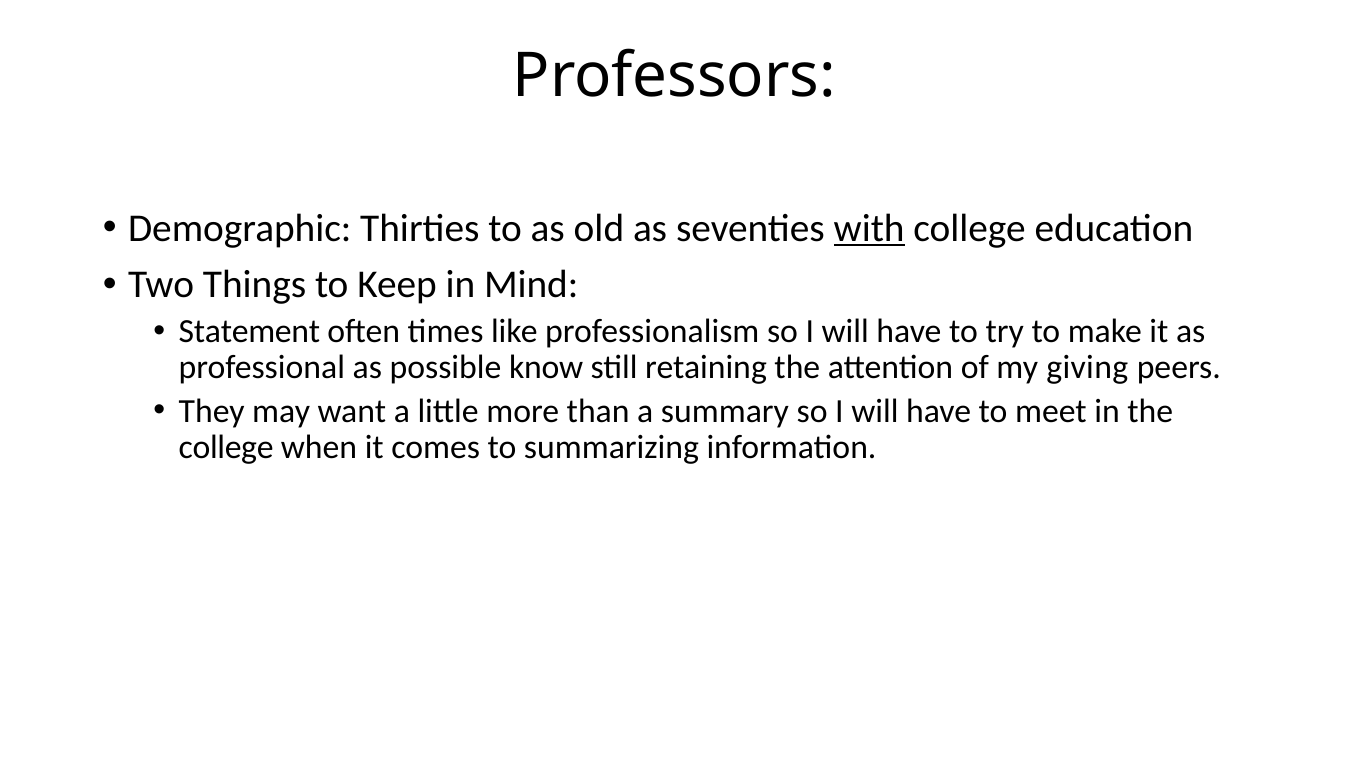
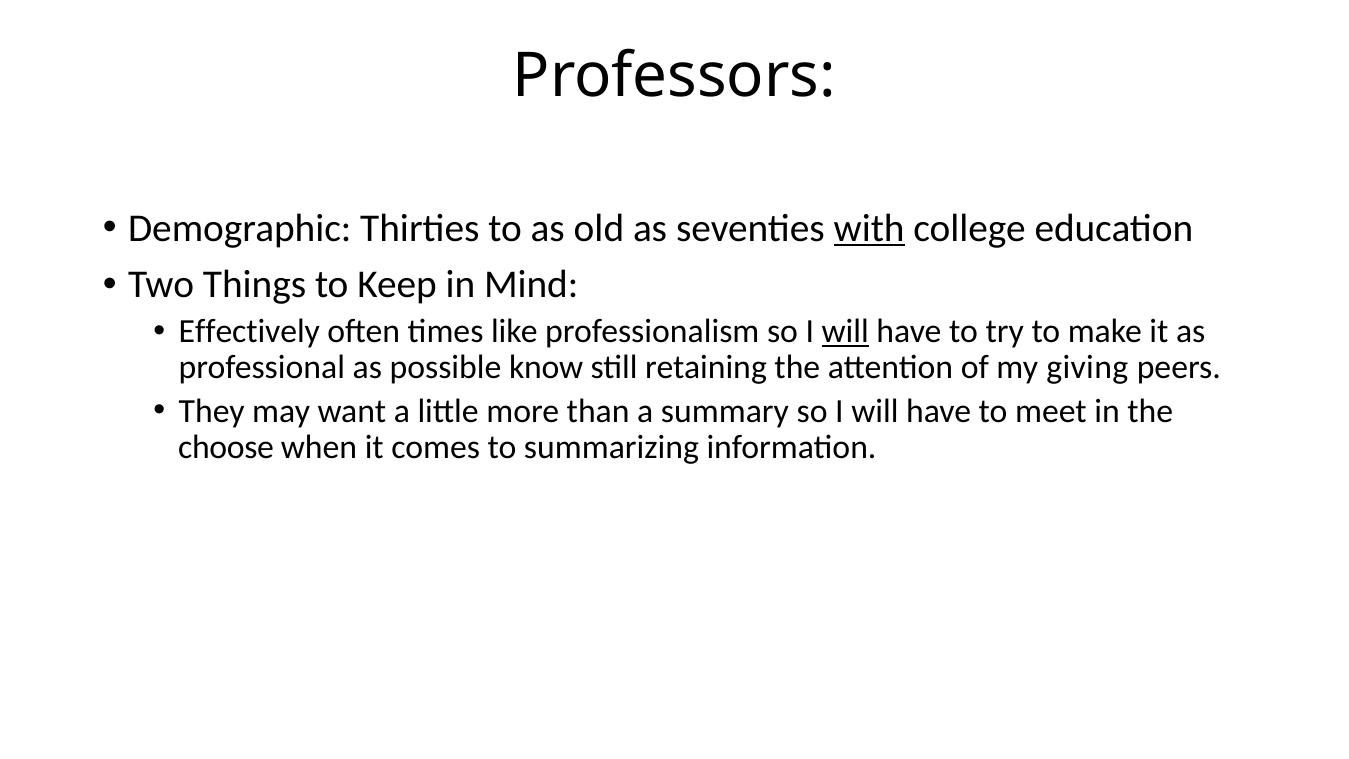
Statement: Statement -> Effectively (249, 331)
will underline: none -> present (845, 331)
college: college -> choose (226, 447)
